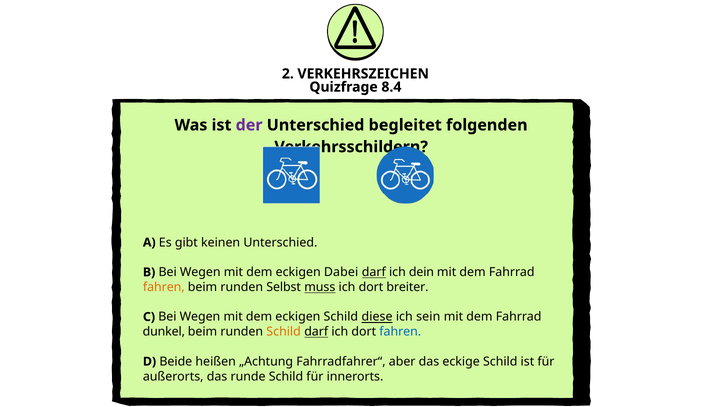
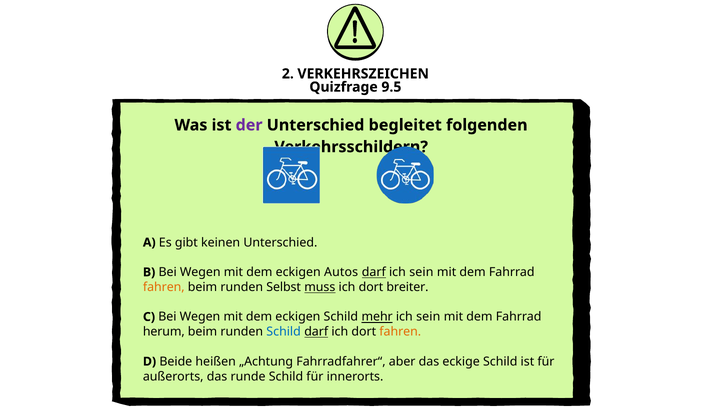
8.4: 8.4 -> 9.5 (391, 87)
Dabei: Dabei -> Autos (341, 272)
darf ich dein: dein -> sein (421, 272)
diese: diese -> mehr (377, 317)
dunkel: dunkel -> herum (164, 332)
Schild colour: orange -> blue (284, 332)
fahren colour: blue -> orange (400, 332)
